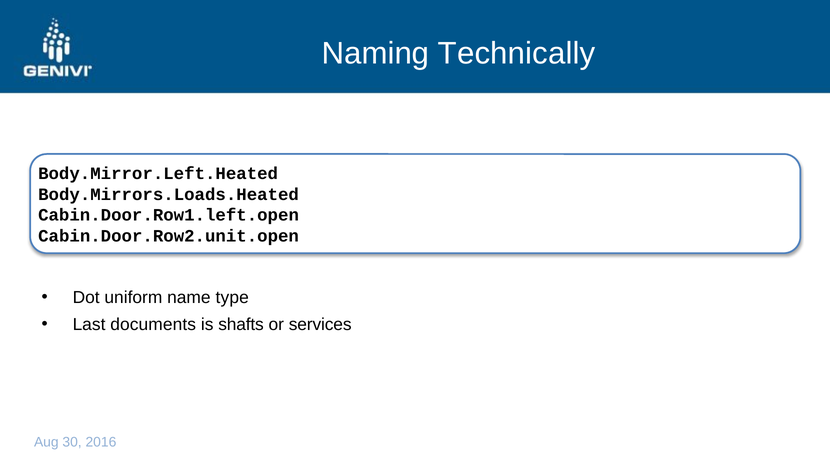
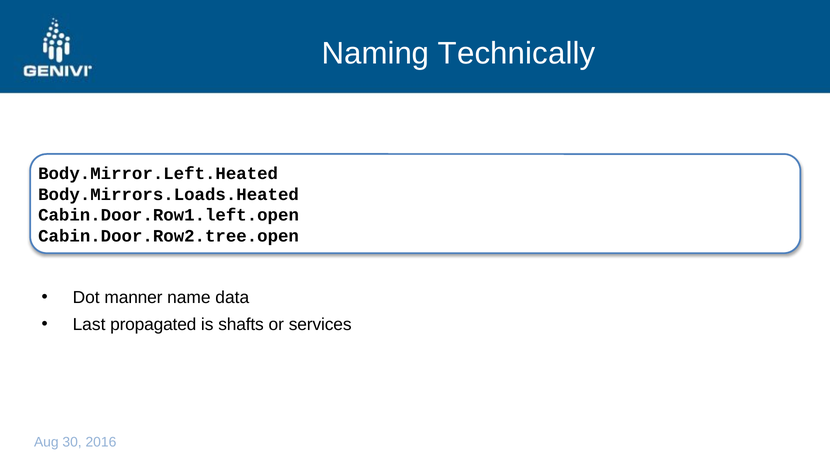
Cabin.Door.Row2.unit.open: Cabin.Door.Row2.unit.open -> Cabin.Door.Row2.tree.open (169, 236)
uniform: uniform -> manner (133, 298)
type: type -> data (232, 298)
documents: documents -> propagated (153, 325)
